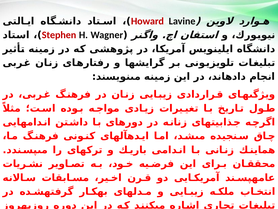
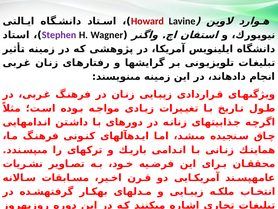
Stephen colour: red -> purple (59, 35)
